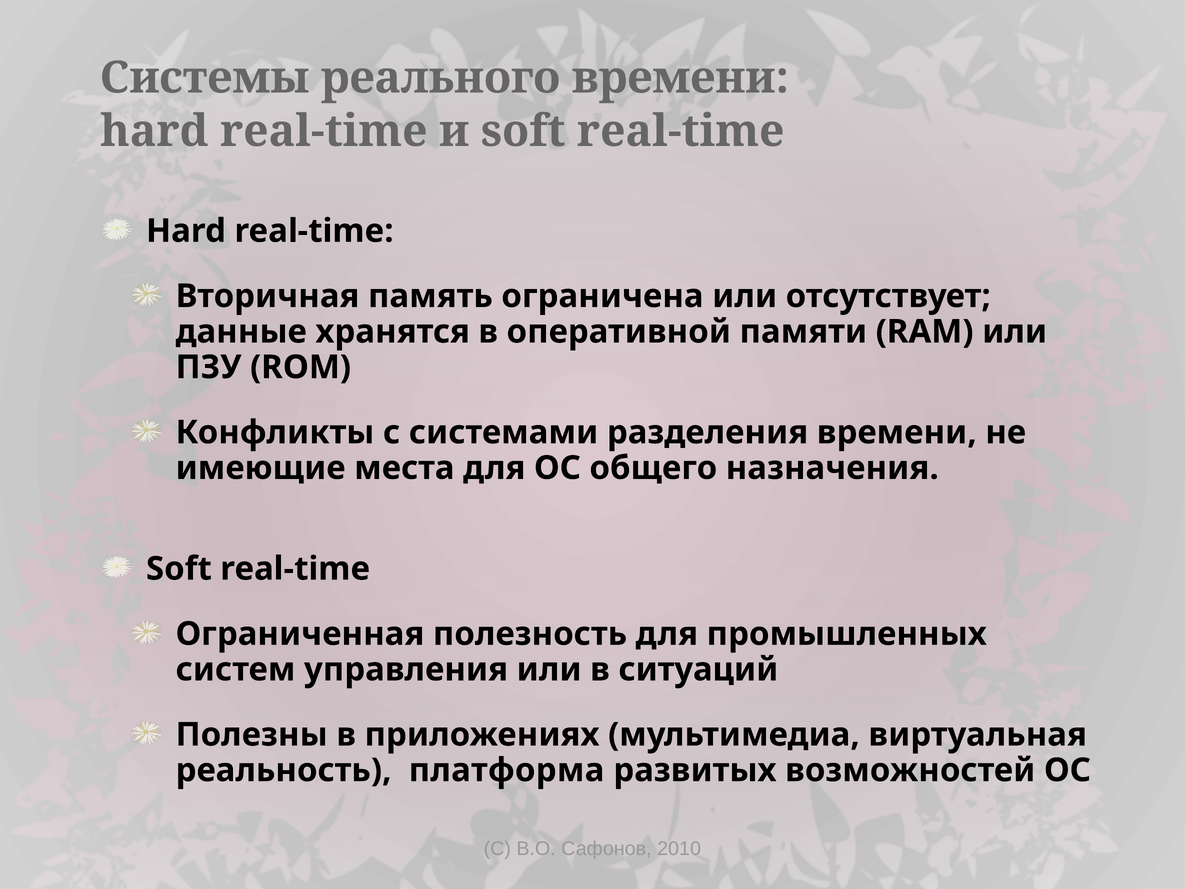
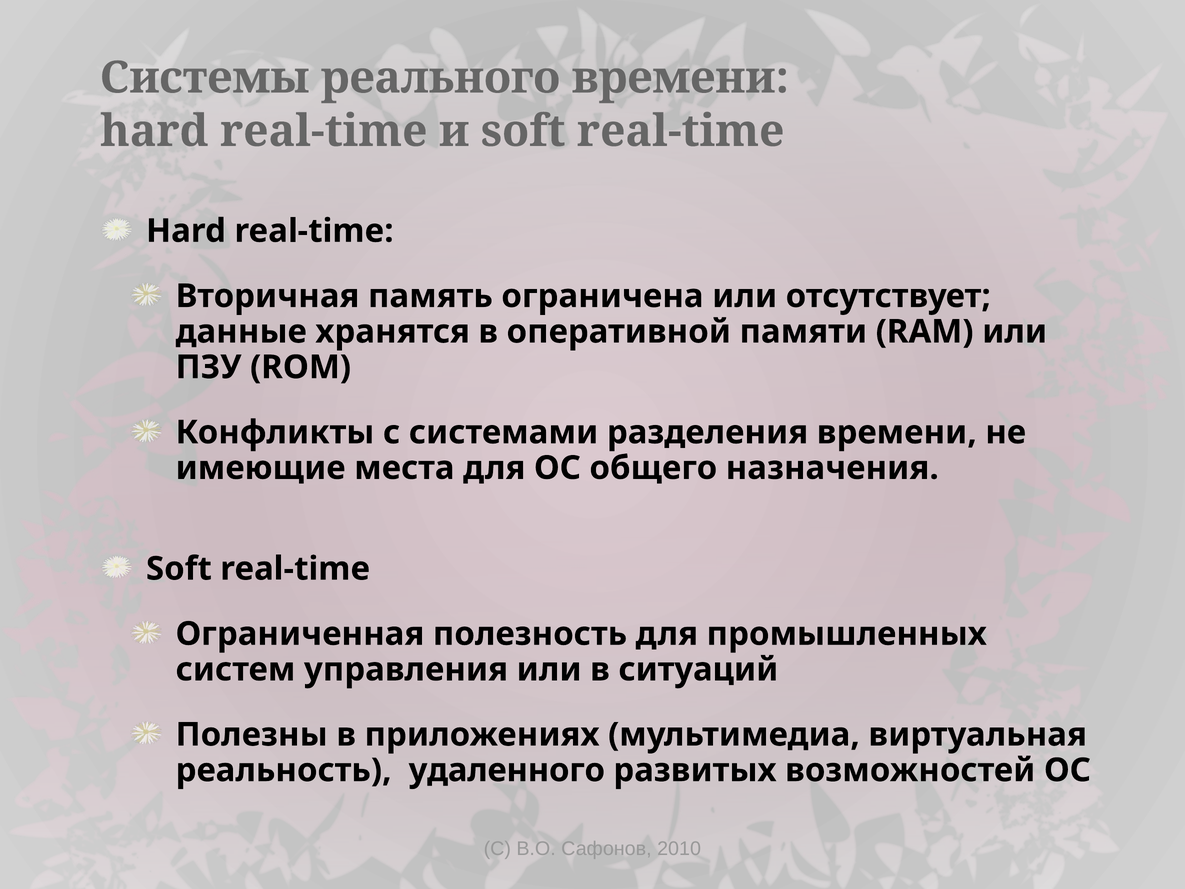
платформа: платформа -> удаленного (507, 770)
